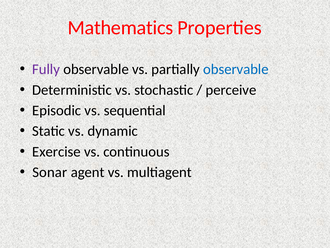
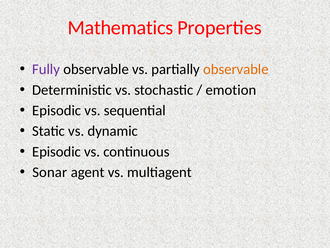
observable colour: blue -> orange (236, 69)
perceive: perceive -> emotion (231, 90)
Exercise: Exercise -> Episodic (56, 151)
